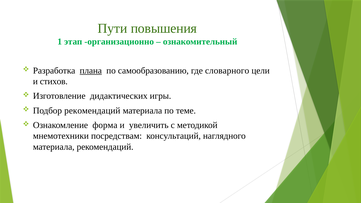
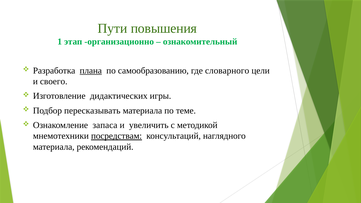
стихов: стихов -> своего (54, 81)
Подбор рекомендаций: рекомендаций -> пересказывать (92, 111)
форма: форма -> запаса (105, 125)
посредствам underline: none -> present (116, 136)
